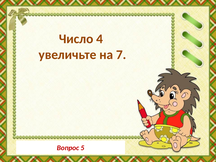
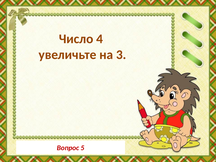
7: 7 -> 3 (121, 55)
